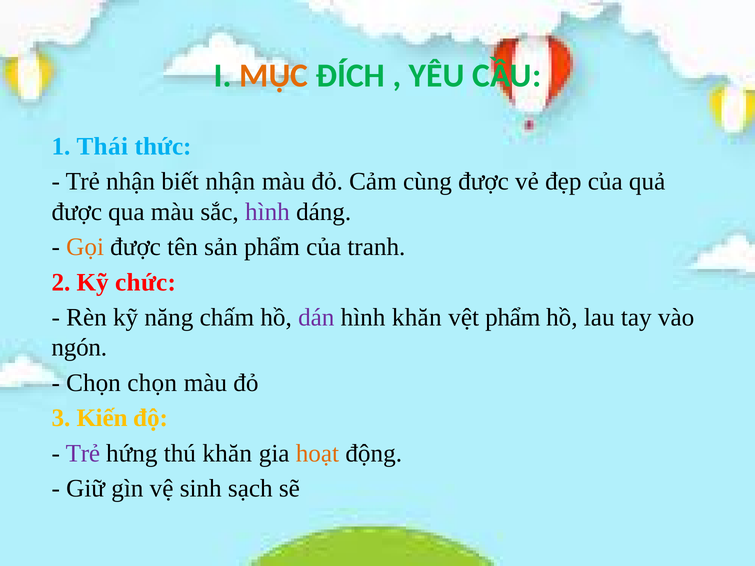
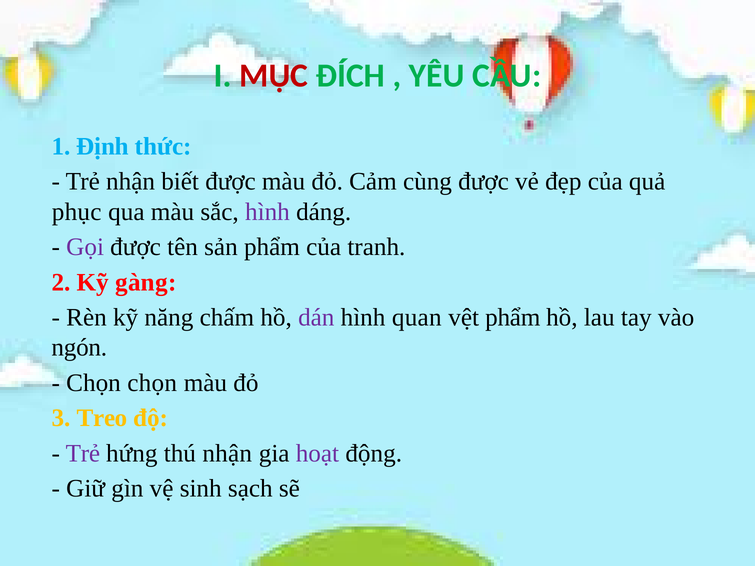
MỤC colour: orange -> red (274, 76)
Thái: Thái -> Định (103, 146)
biết nhận: nhận -> được (230, 182)
được: được -> phục (77, 212)
Gọi colour: orange -> purple (85, 247)
chức: chức -> gàng (146, 282)
hình khăn: khăn -> quan (417, 318)
Kiến: Kiến -> Treo (102, 418)
thú khăn: khăn -> nhận (227, 453)
hoạt colour: orange -> purple (317, 453)
